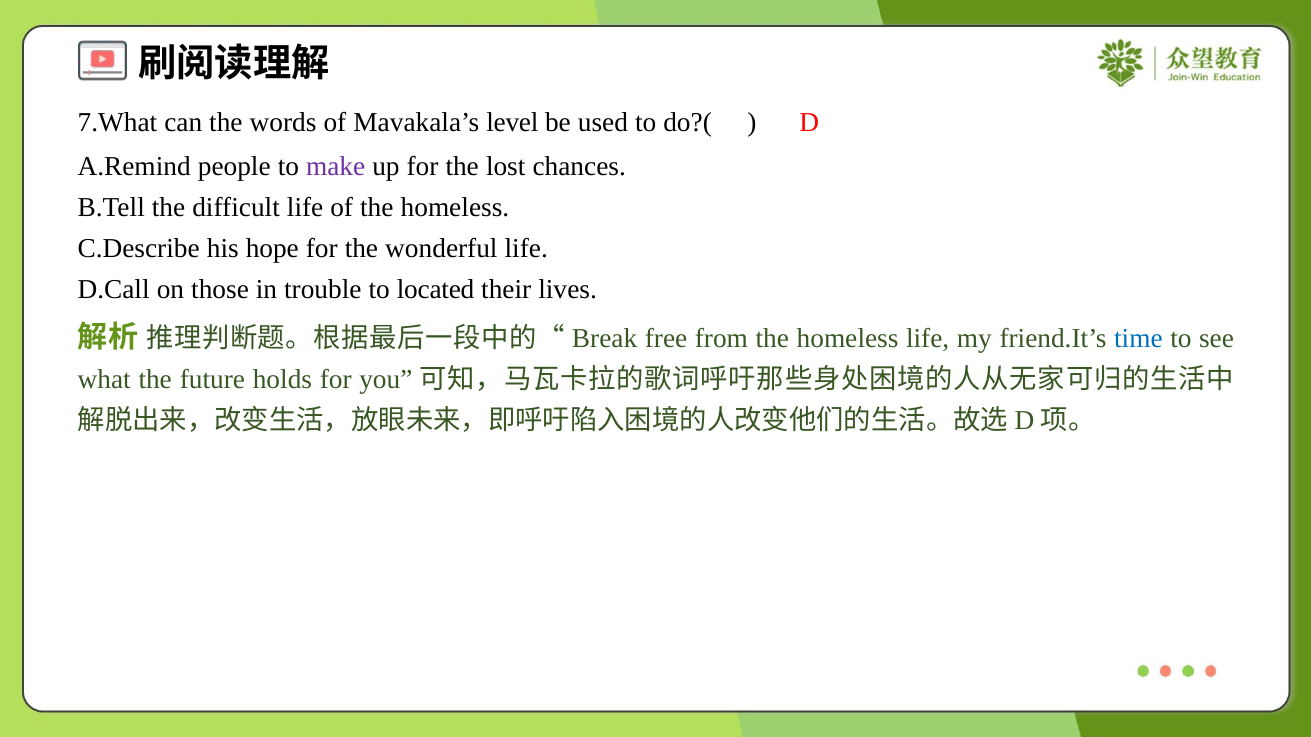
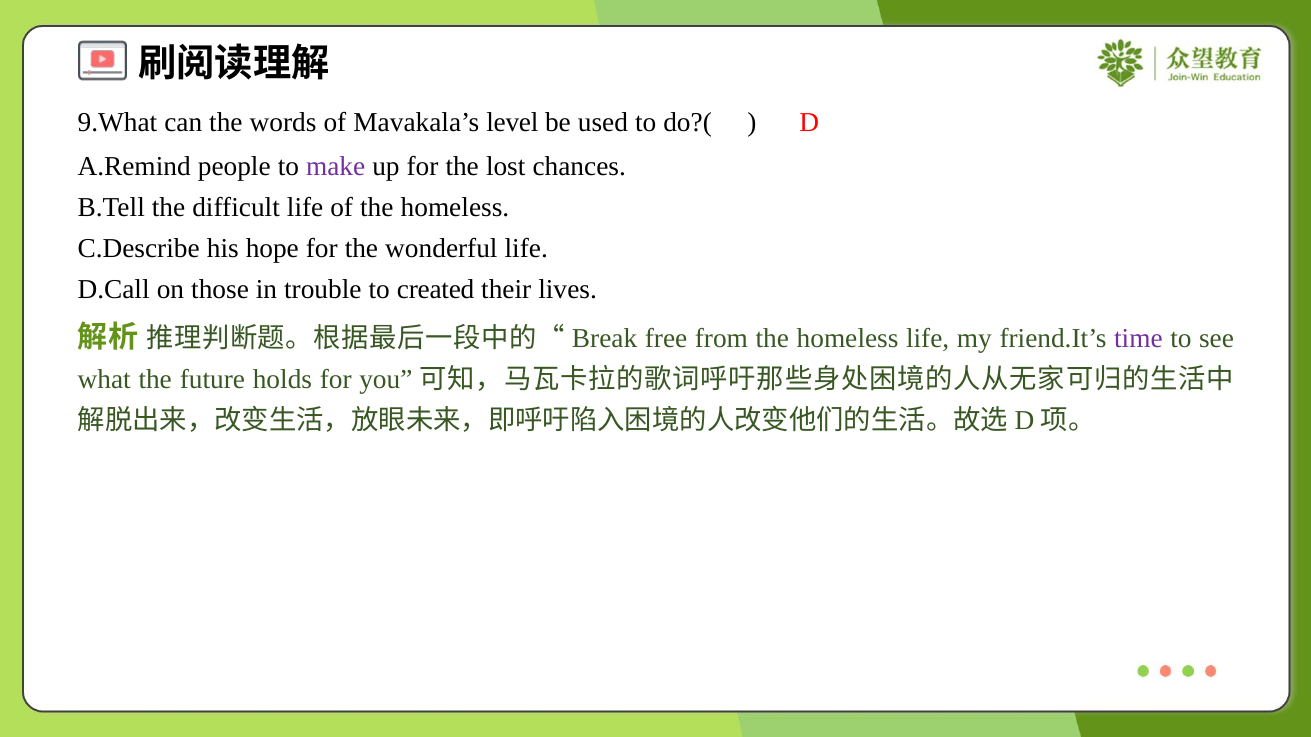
7.What: 7.What -> 9.What (117, 123)
located: located -> created (436, 289)
time colour: blue -> purple (1138, 339)
